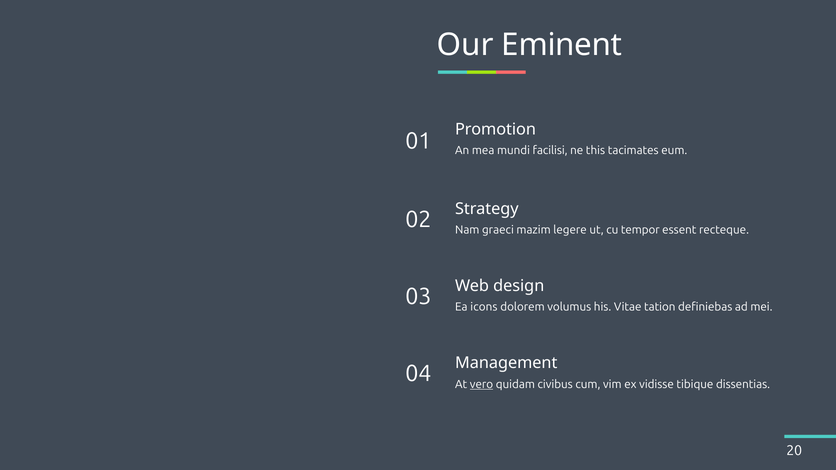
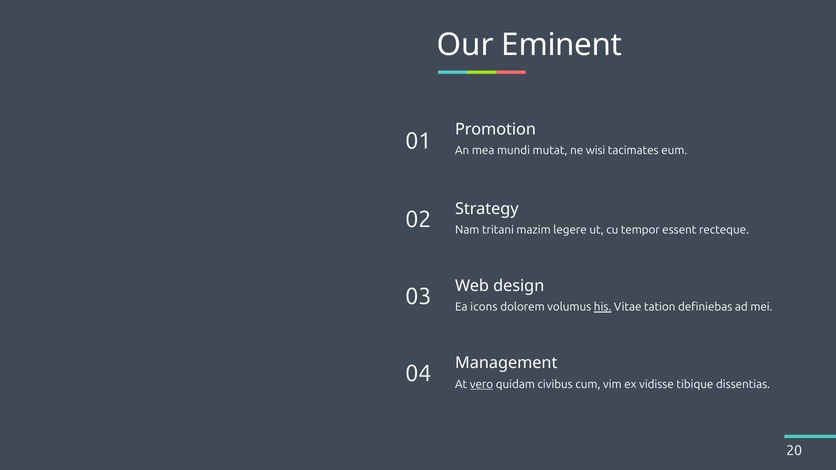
facilisi: facilisi -> mutat (550, 150)
this: this -> wisi (596, 150)
graeci: graeci -> tritani (498, 230)
his underline: none -> present (603, 307)
